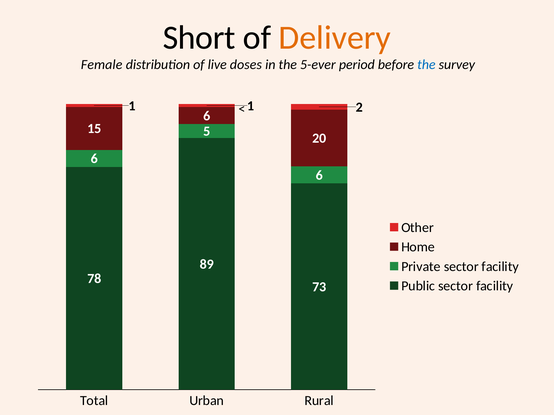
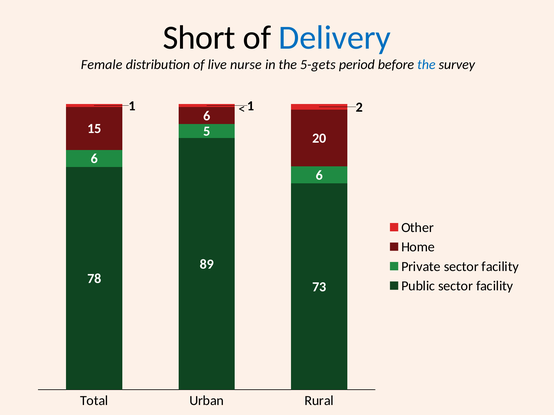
Delivery colour: orange -> blue (335, 38)
doses: doses -> nurse (246, 65)
5-ever: 5-ever -> 5-gets (318, 65)
